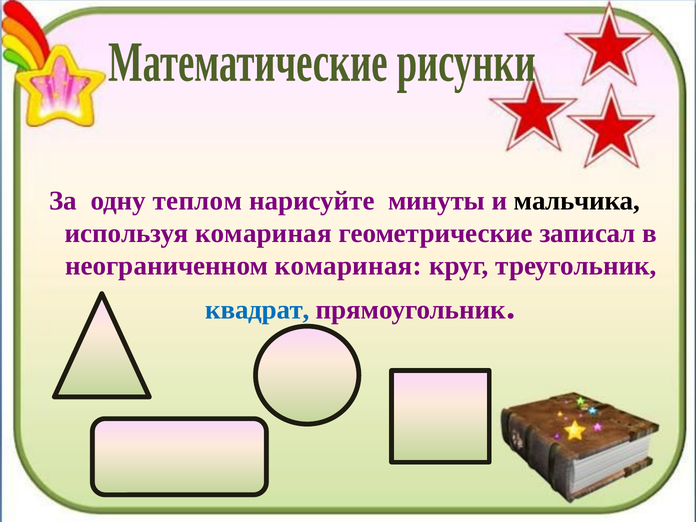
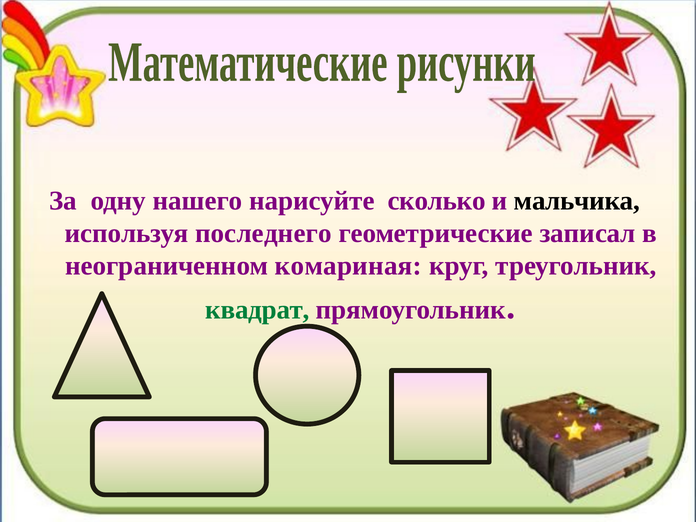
теплом: теплом -> нашего (198, 201)
минуты: минуты -> сколько (437, 201)
используя комариная: комариная -> последнего (263, 233)
квадрат colour: blue -> green (258, 310)
